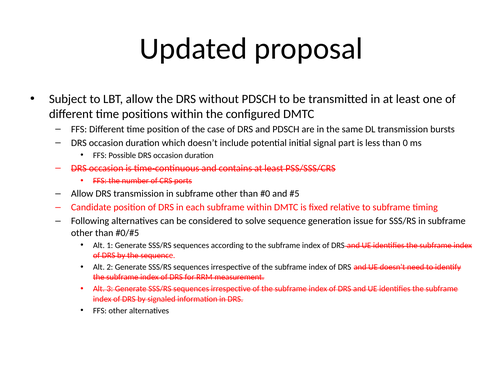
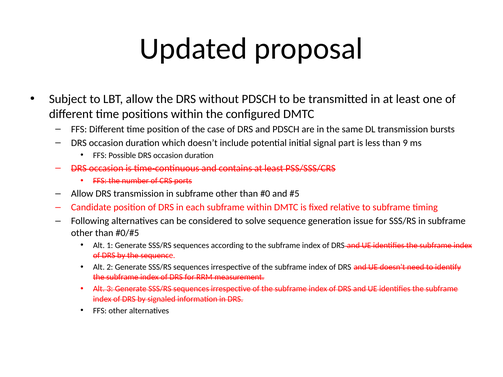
0: 0 -> 9 (405, 143)
